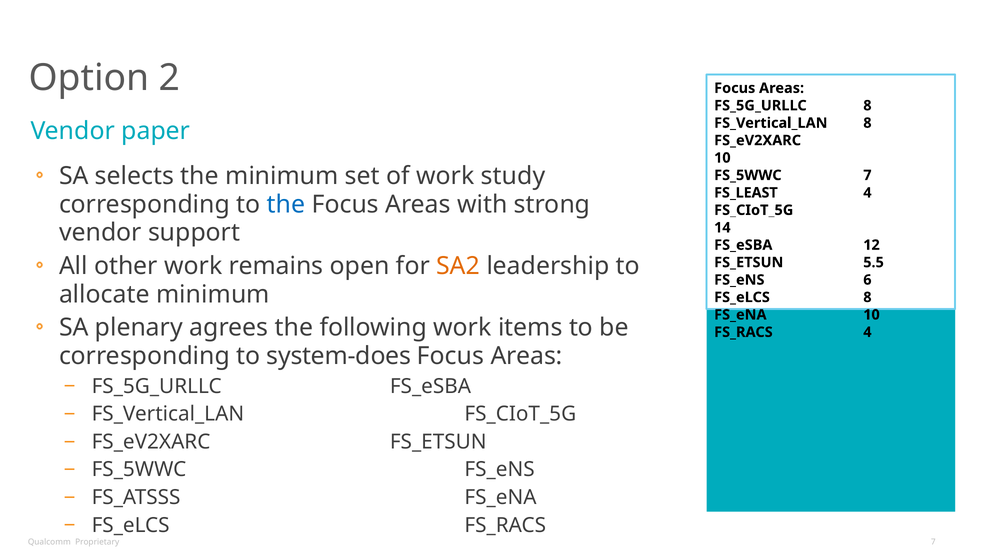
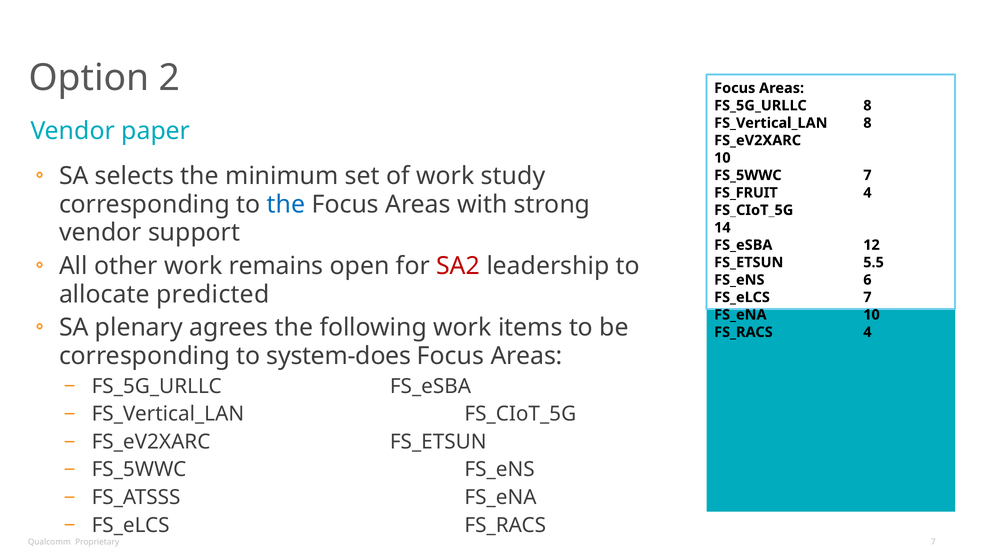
FS_LEAST: FS_LEAST -> FS_FRUIT (746, 192)
SA2 colour: orange -> red (458, 266)
allocate minimum: minimum -> predicted (213, 294)
FS_eLCS 8: 8 -> 7 (867, 297)
